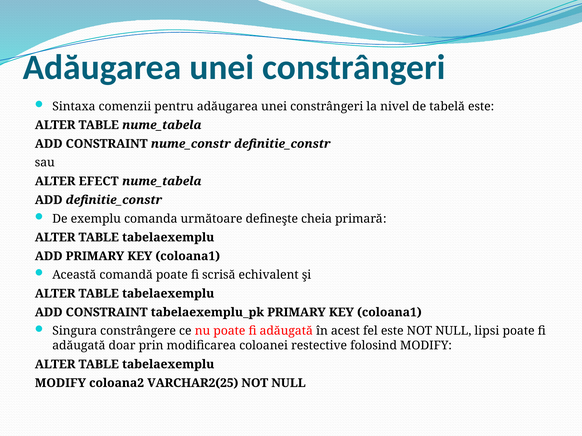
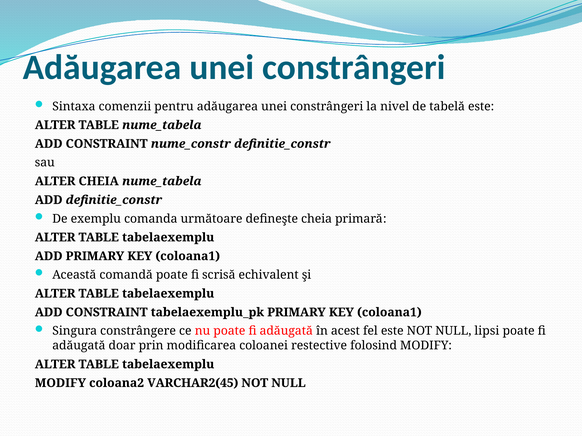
ALTER EFECT: EFECT -> CHEIA (99, 181)
VARCHAR2(25: VARCHAR2(25 -> VARCHAR2(45 (193, 383)
